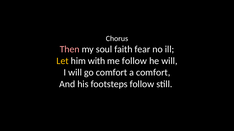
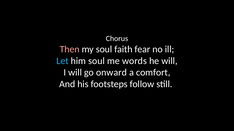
Let colour: yellow -> light blue (63, 61)
him with: with -> soul (97, 61)
me follow: follow -> words (134, 61)
go comfort: comfort -> onward (111, 73)
